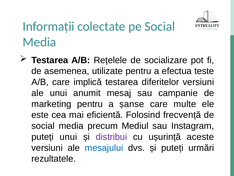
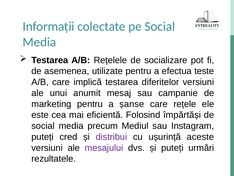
multe: multe -> rețele (185, 104)
frecvență: frecvență -> împărtăși (182, 115)
puteți unui: unui -> cred (68, 136)
mesajului colour: blue -> purple (104, 147)
